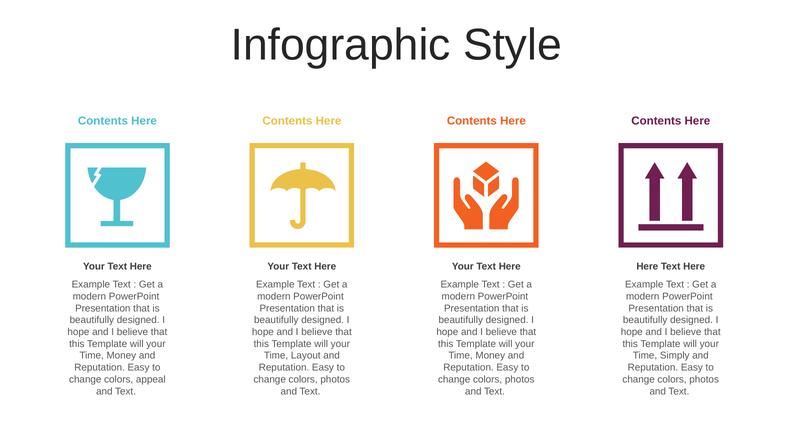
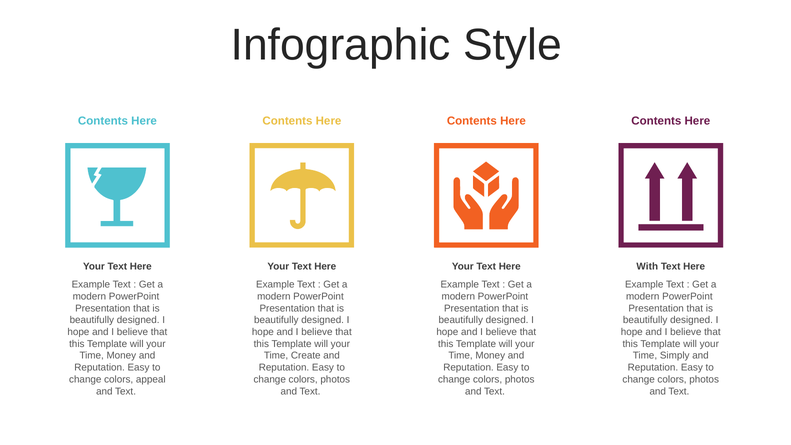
Here: Here -> With (647, 267)
Layout: Layout -> Create (306, 356)
